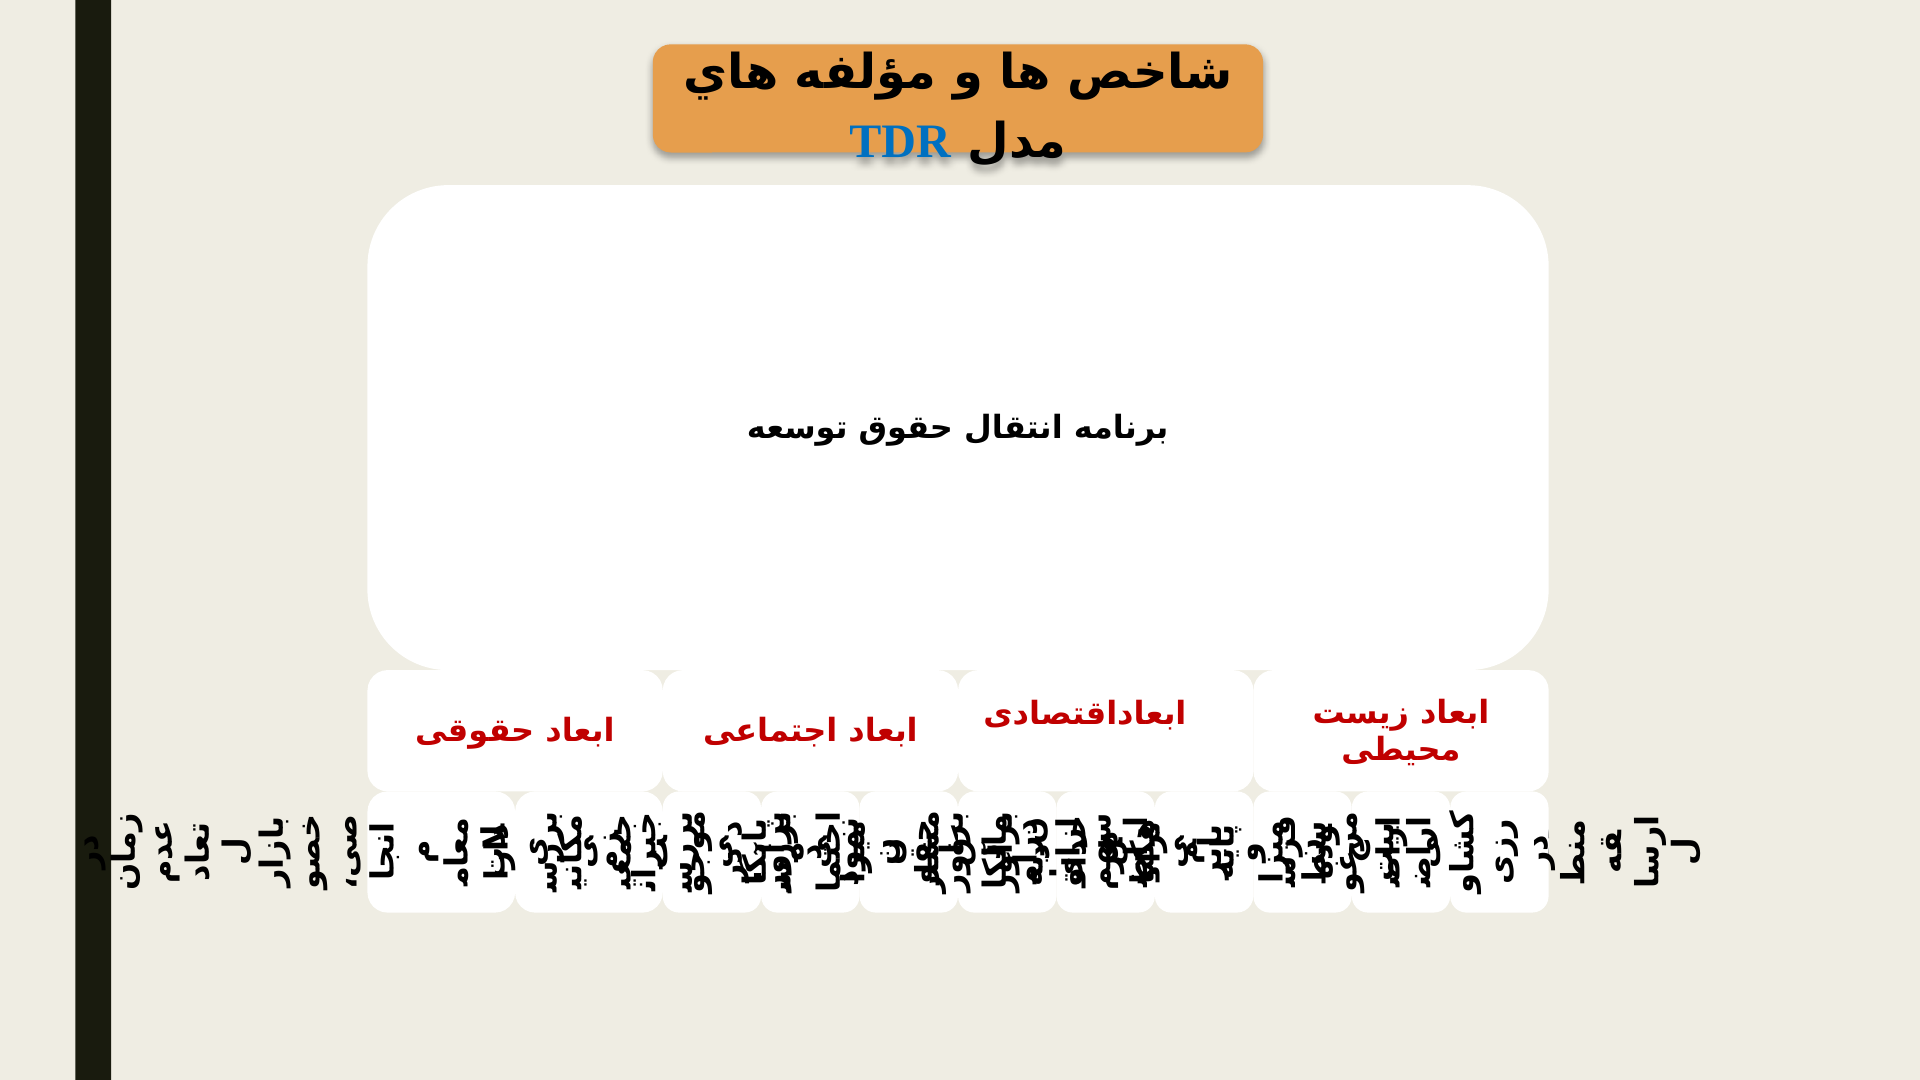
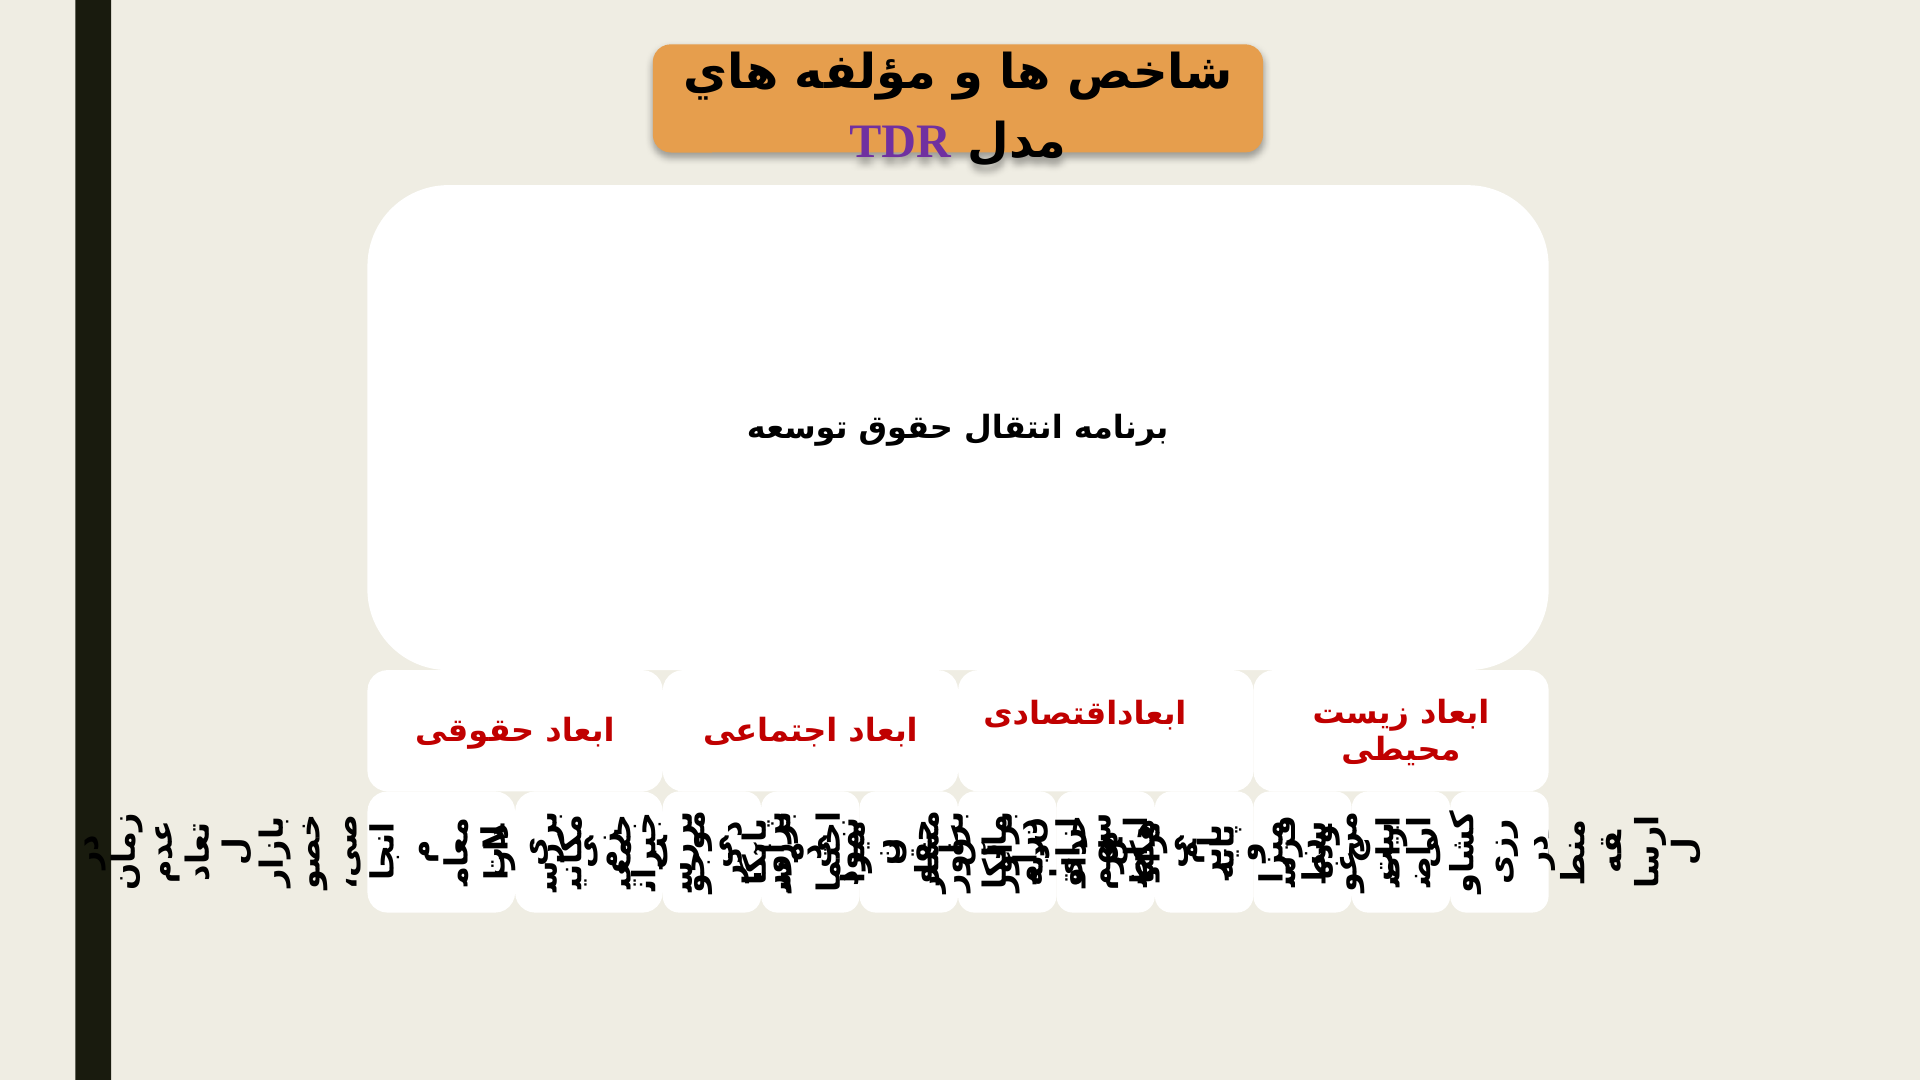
TDR colour: blue -> purple (900, 142)
